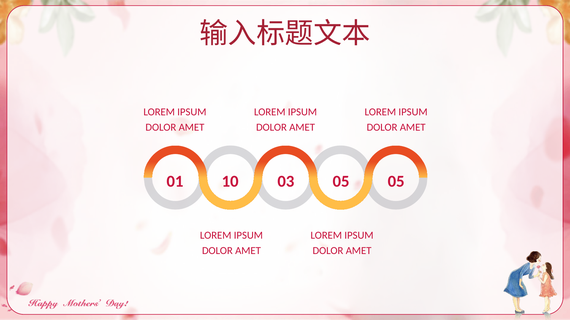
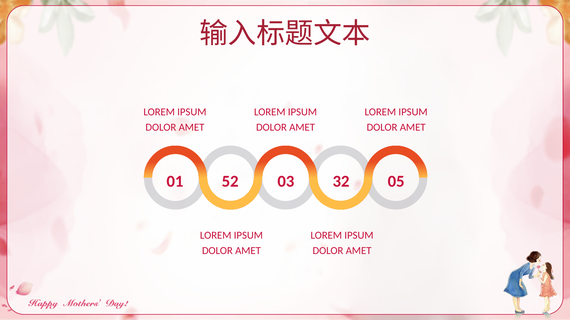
10: 10 -> 52 (230, 182)
03 05: 05 -> 32 (341, 182)
